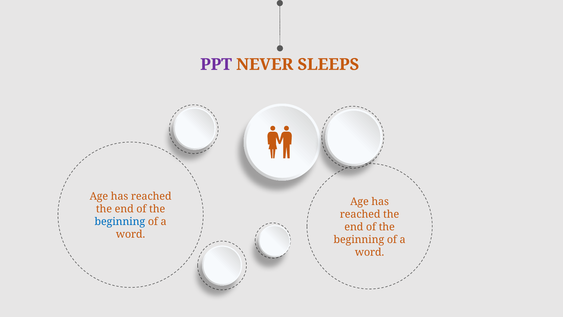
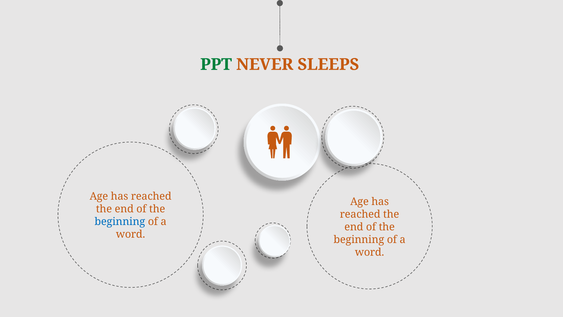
PPT colour: purple -> green (216, 64)
